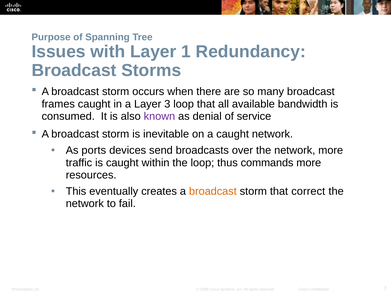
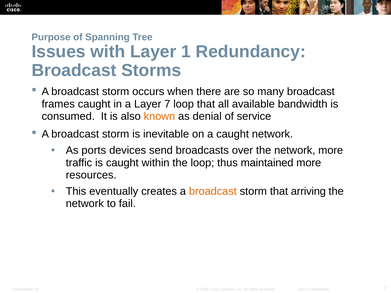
Layer 3: 3 -> 7 (167, 104)
known colour: purple -> orange (159, 116)
commands: commands -> maintained (267, 163)
correct: correct -> arriving (308, 191)
